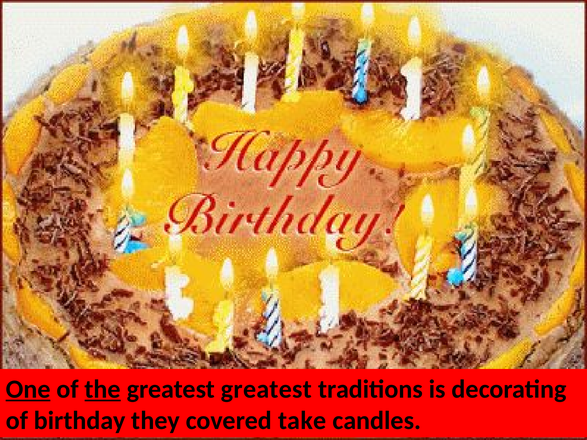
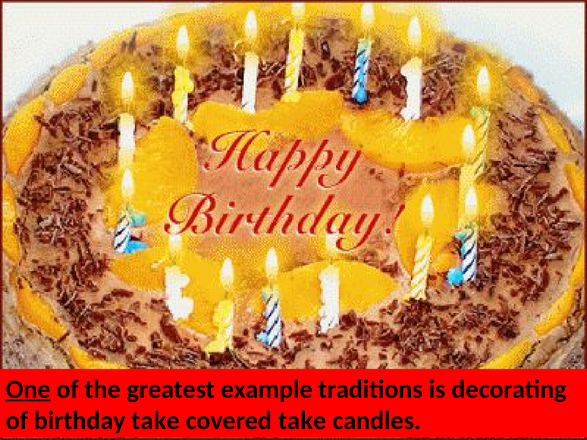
the underline: present -> none (103, 390)
greatest greatest: greatest -> example (267, 390)
birthday they: they -> take (155, 421)
